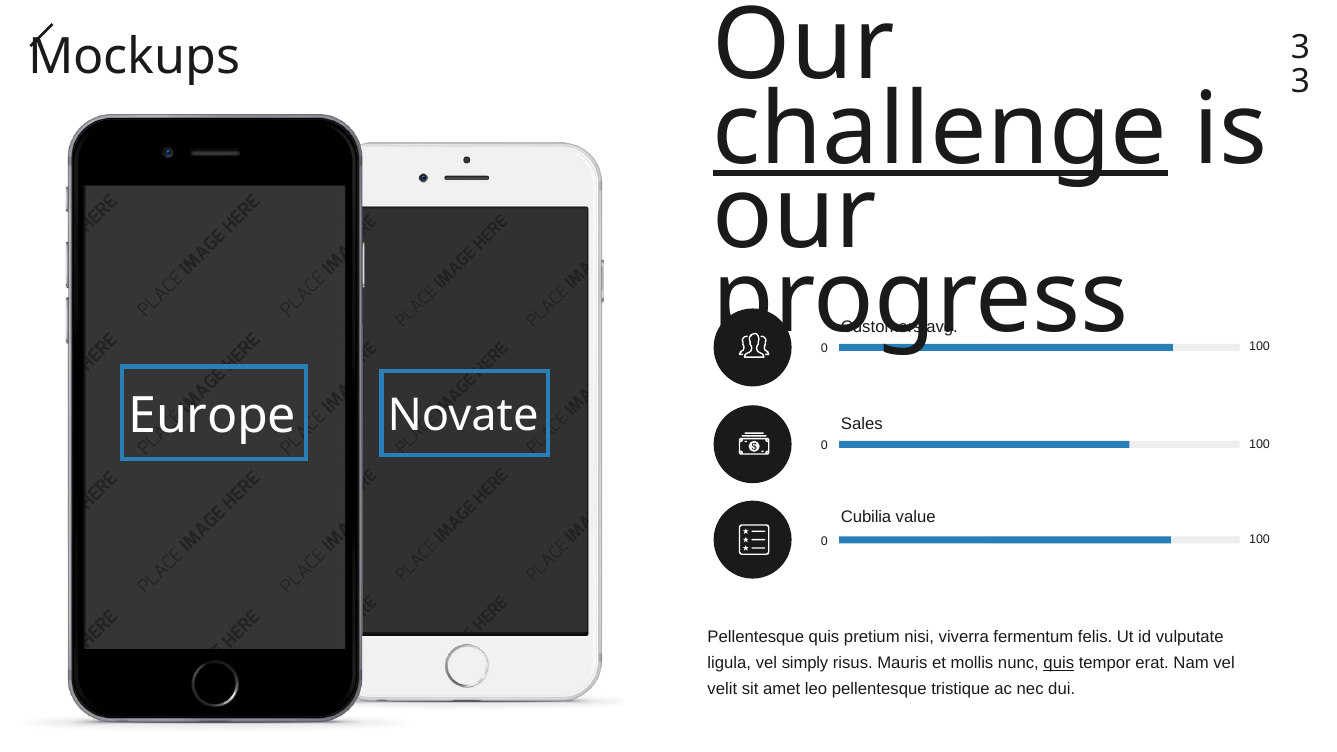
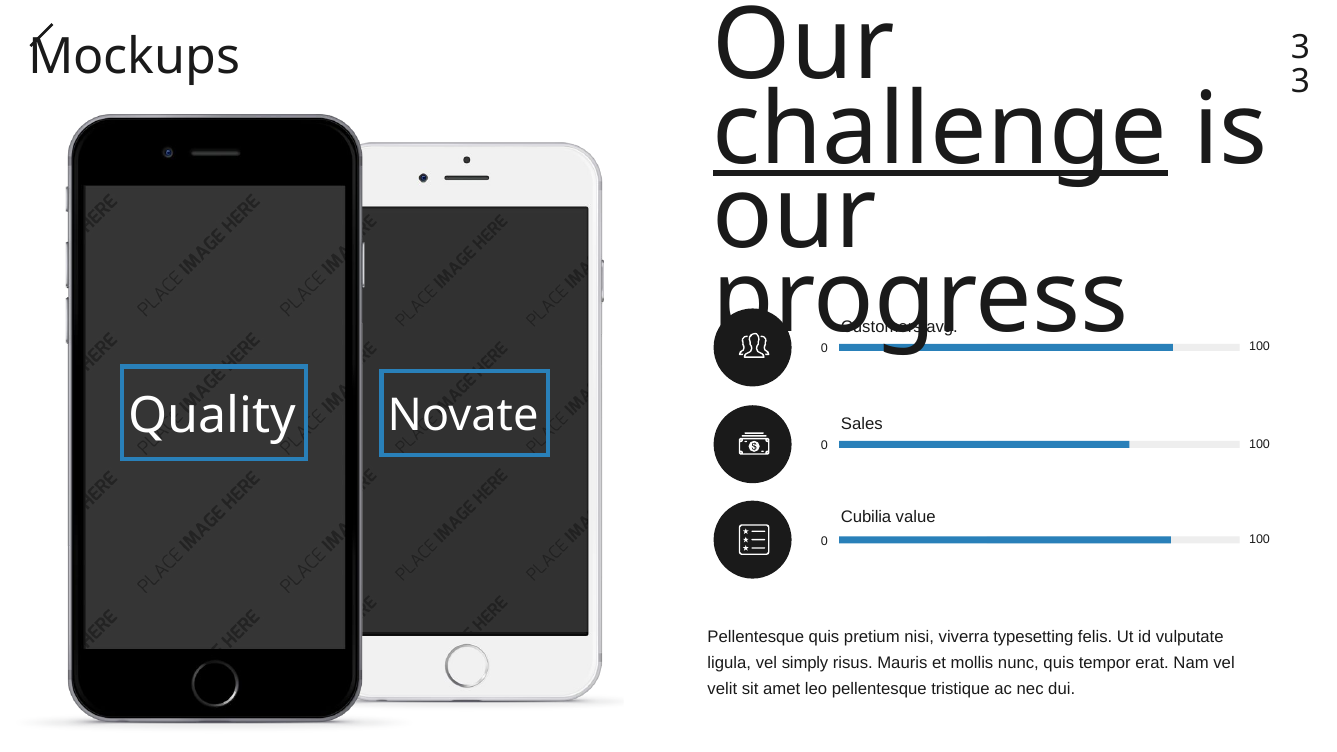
Europe: Europe -> Quality (212, 416)
fermentum: fermentum -> typesetting (1033, 637)
quis underline: present -> none (1059, 663)
